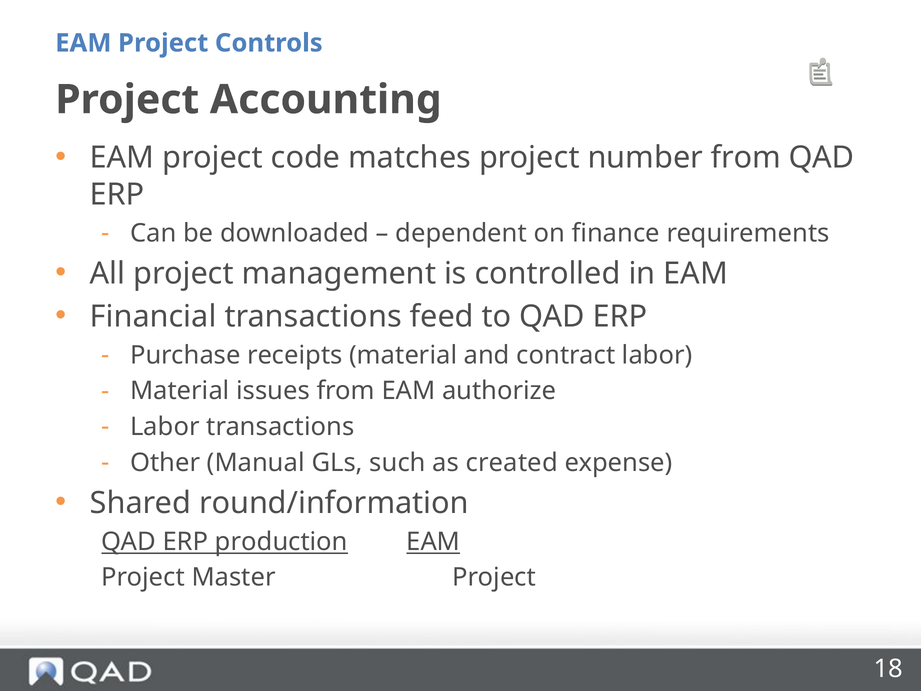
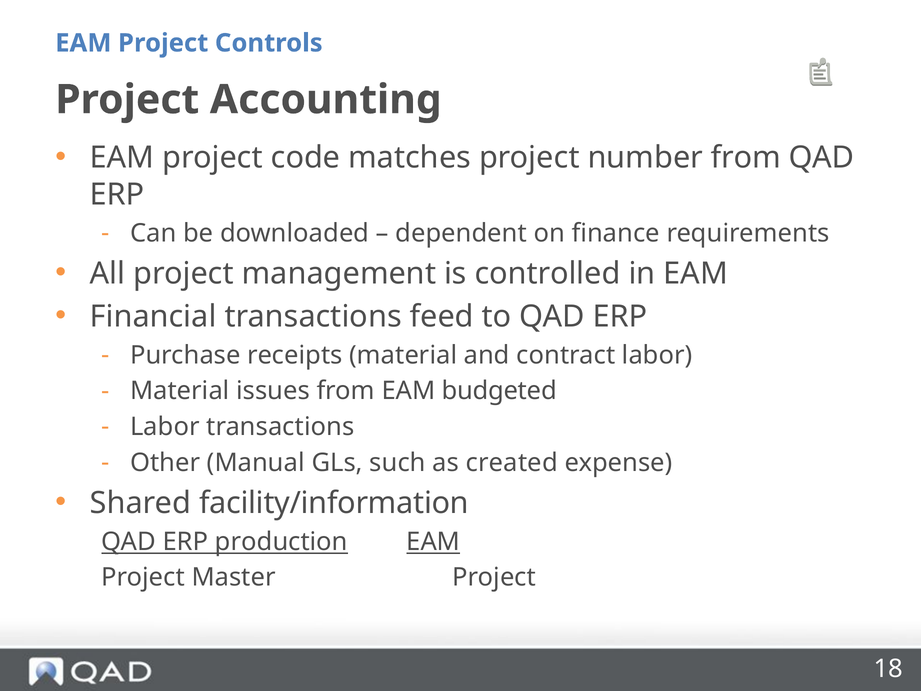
authorize: authorize -> budgeted (499, 391)
round/information: round/information -> facility/information (334, 503)
